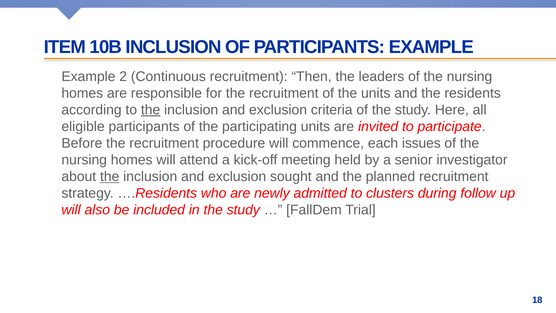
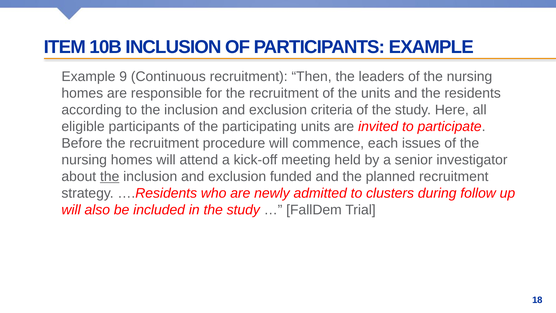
2: 2 -> 9 (123, 76)
the underline: present -> none (151, 110)
sought: sought -> funded (291, 176)
